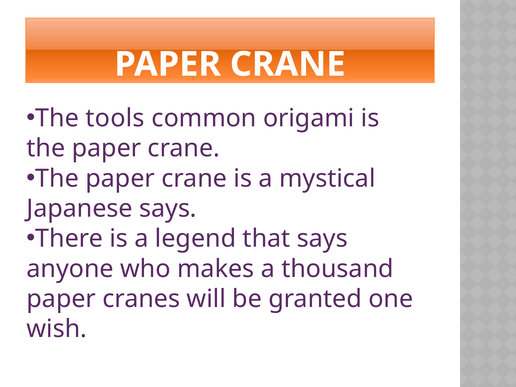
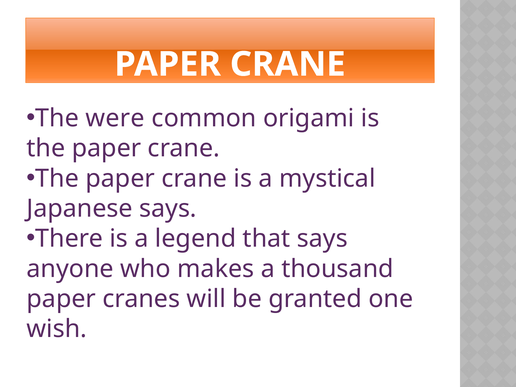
tools: tools -> were (115, 118)
